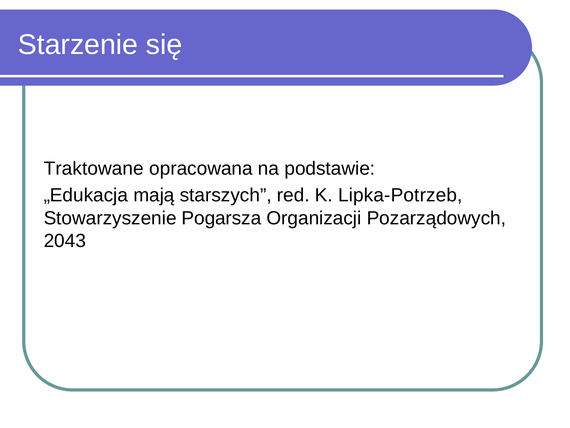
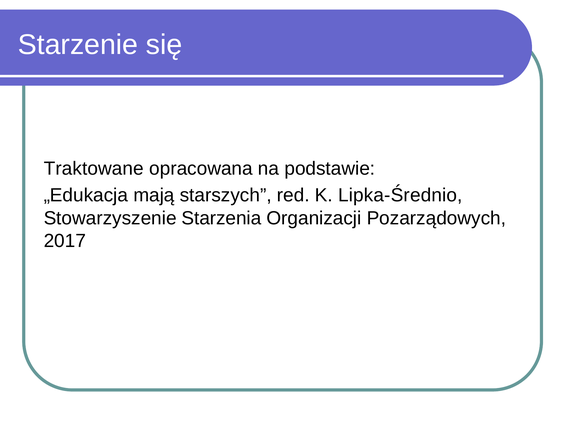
Lipka-Potrzeb: Lipka-Potrzeb -> Lipka-Średnio (400, 195)
Pogarsza: Pogarsza -> Starzenia (221, 218)
2043: 2043 -> 2017 (65, 241)
